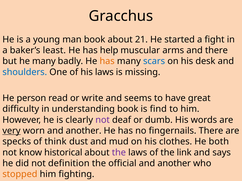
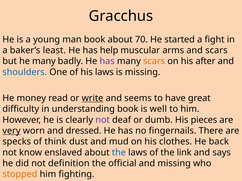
21: 21 -> 70 (141, 40)
and there: there -> scars (216, 50)
has colour: orange -> purple (107, 61)
scars colour: blue -> orange (154, 61)
desk: desk -> after (205, 61)
person: person -> money (31, 98)
write underline: none -> present (93, 98)
find: find -> well (158, 109)
words: words -> pieces (204, 120)
worn and another: another -> dressed (84, 131)
both: both -> back (219, 142)
historical: historical -> enslaved (63, 153)
the colour: purple -> blue (119, 153)
official and another: another -> missing (174, 164)
